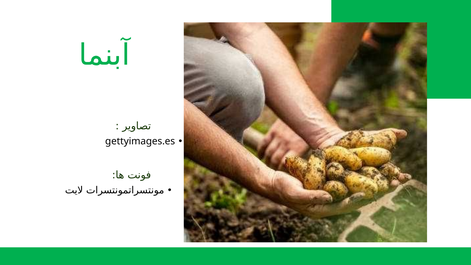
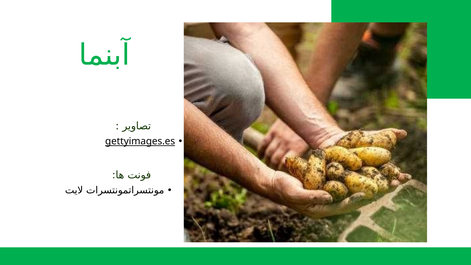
gettyimages.es underline: none -> present (140, 141)
